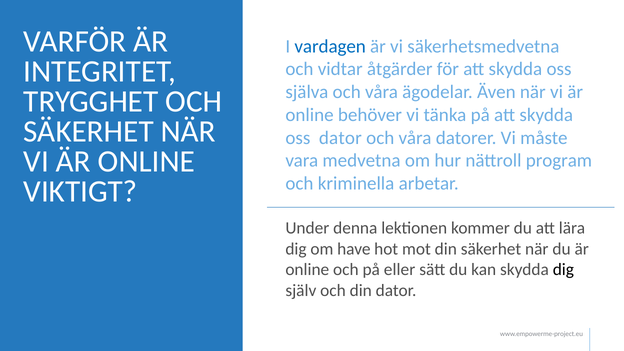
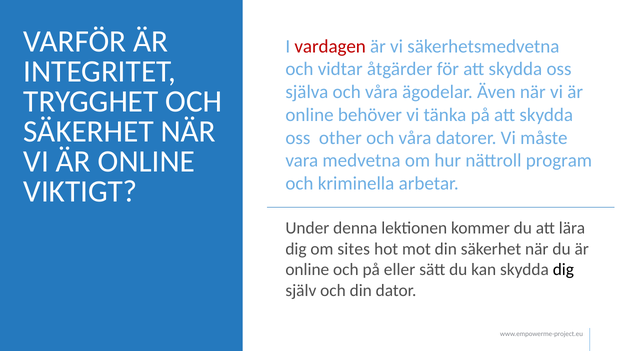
vardagen colour: blue -> red (330, 46)
oss dator: dator -> other (340, 138)
have: have -> sites (354, 249)
